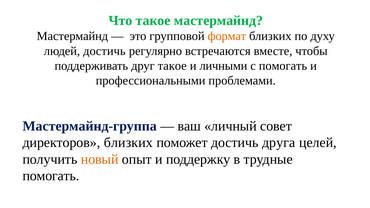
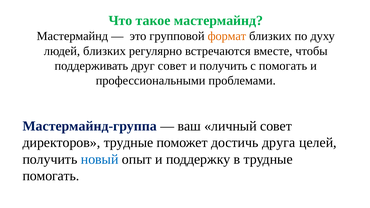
людей достичь: достичь -> близких (104, 51)
друг такое: такое -> совет (172, 66)
и личными: личными -> получить (223, 66)
директоров близких: близких -> трудные (128, 143)
новый colour: orange -> blue (100, 159)
